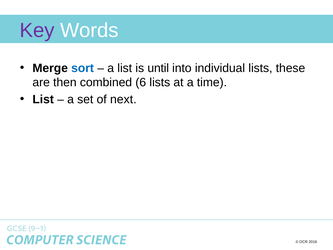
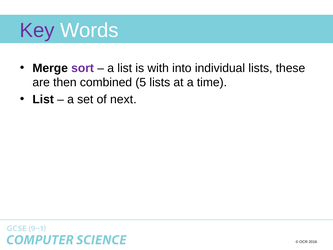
sort colour: blue -> purple (83, 68)
until: until -> with (158, 68)
6: 6 -> 5 (141, 82)
